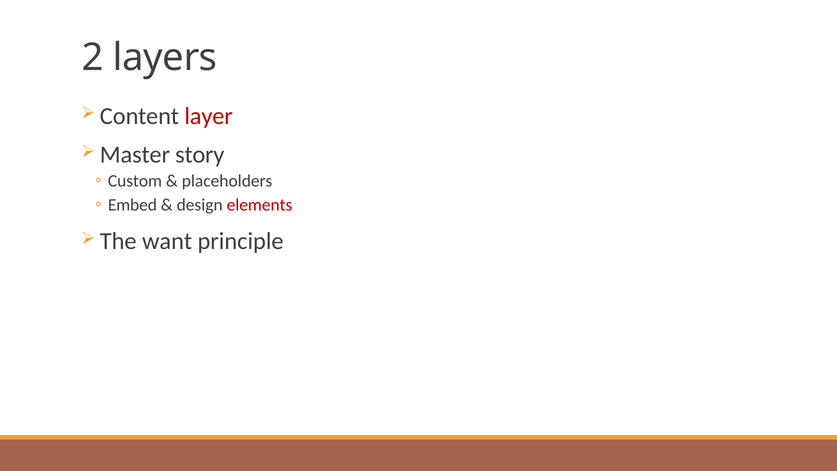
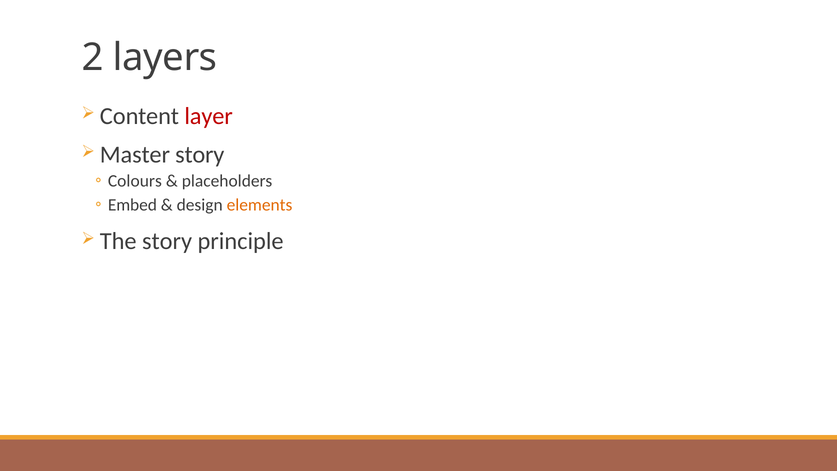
Custom: Custom -> Colours (135, 181)
elements colour: red -> orange (260, 205)
The want: want -> story (167, 241)
